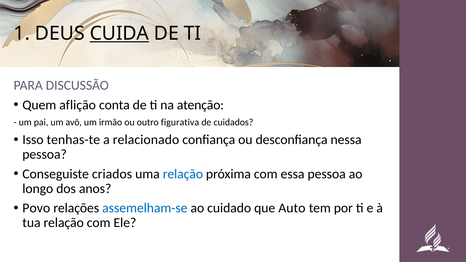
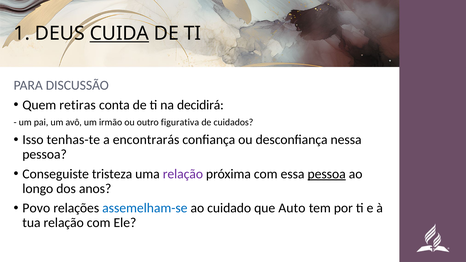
aflição: aflição -> retiras (78, 105)
atenção: atenção -> decidirá (200, 105)
relacionado: relacionado -> encontrarás (146, 140)
criados: criados -> tristeza (112, 174)
relação colour: blue -> purple (183, 174)
pessoa underline: none -> present (327, 174)
